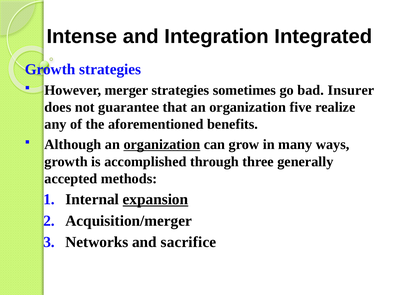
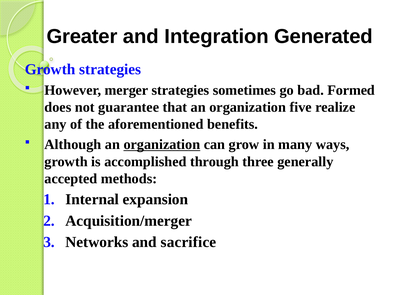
Intense: Intense -> Greater (82, 37)
Integrated: Integrated -> Generated (323, 37)
Insurer: Insurer -> Formed (351, 90)
expansion underline: present -> none (155, 200)
